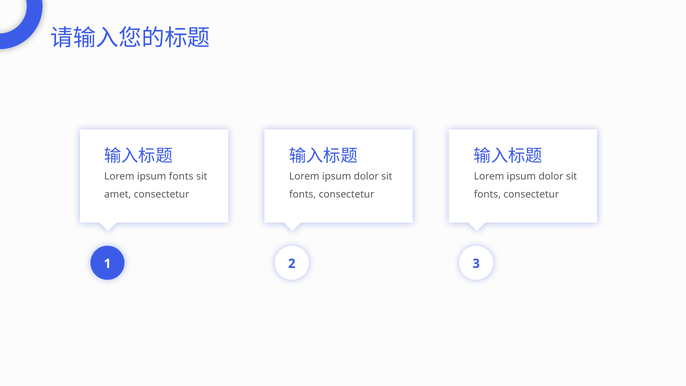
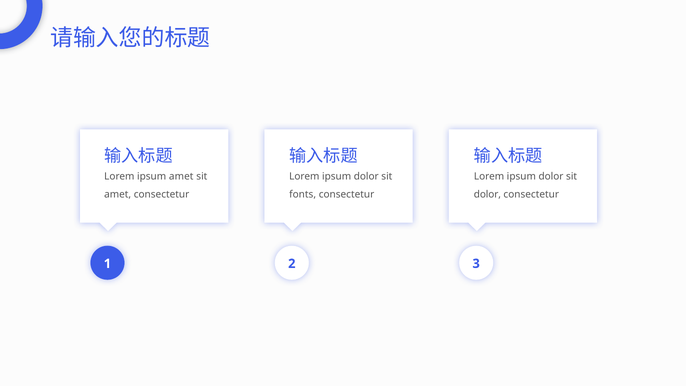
ipsum fonts: fonts -> amet (181, 176)
fonts: fonts -> dolor (487, 194)
